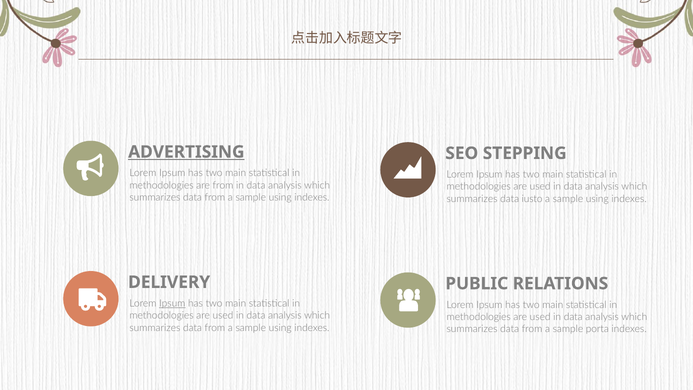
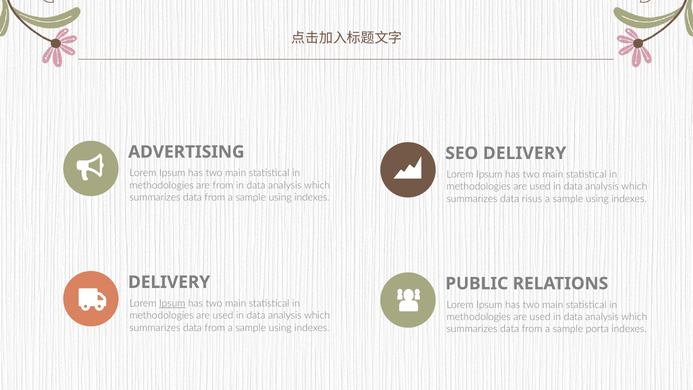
ADVERTISING underline: present -> none (186, 152)
SEO STEPPING: STEPPING -> DELIVERY (525, 153)
iusto: iusto -> risus (532, 199)
